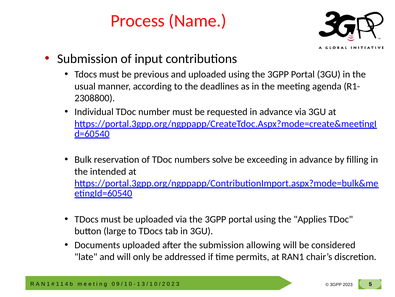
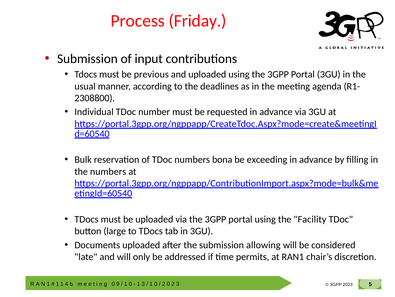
Name: Name -> Friday (198, 21)
solve: solve -> bona (222, 159)
the intended: intended -> numbers (108, 171)
Applies: Applies -> Facility (310, 219)
